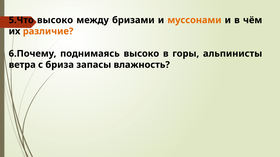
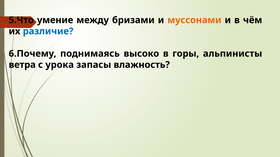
высоко: высоко -> умение (55, 20)
различие colour: orange -> blue (48, 31)
бриза: бриза -> урока (60, 65)
